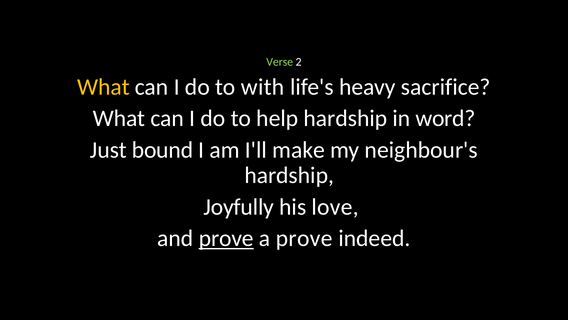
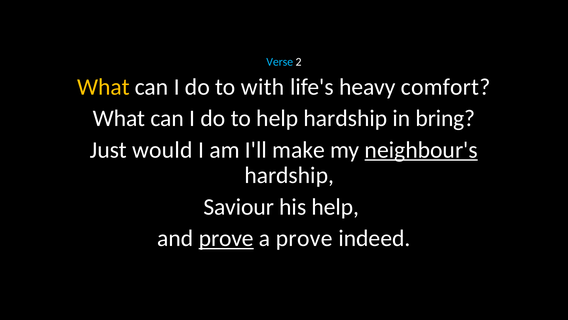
Verse colour: light green -> light blue (280, 62)
sacrifice: sacrifice -> comfort (446, 87)
word: word -> bring (445, 118)
bound: bound -> would (162, 150)
neighbour's underline: none -> present (421, 150)
Joyfully: Joyfully -> Saviour (239, 207)
his love: love -> help (335, 207)
